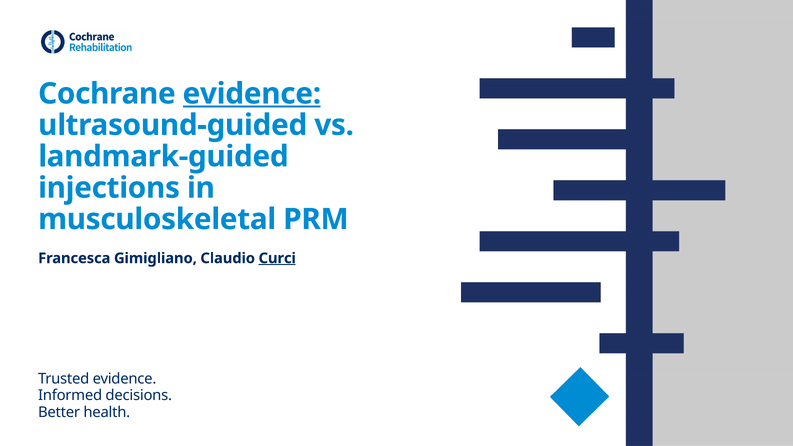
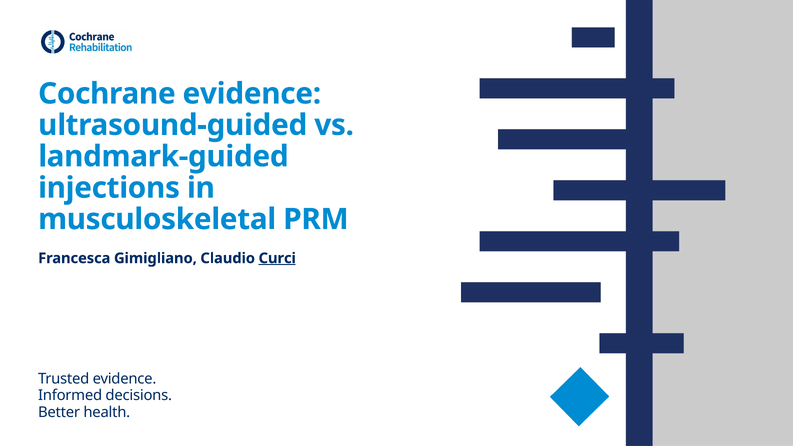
evidence underline: present -> none (252, 94)
